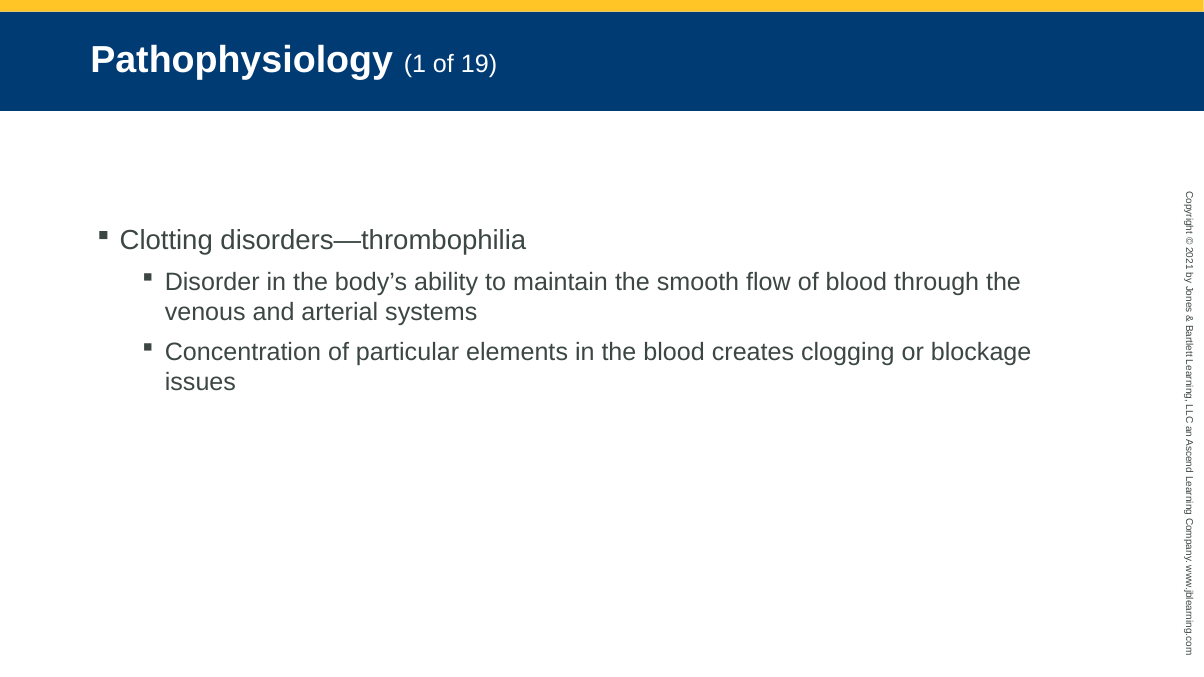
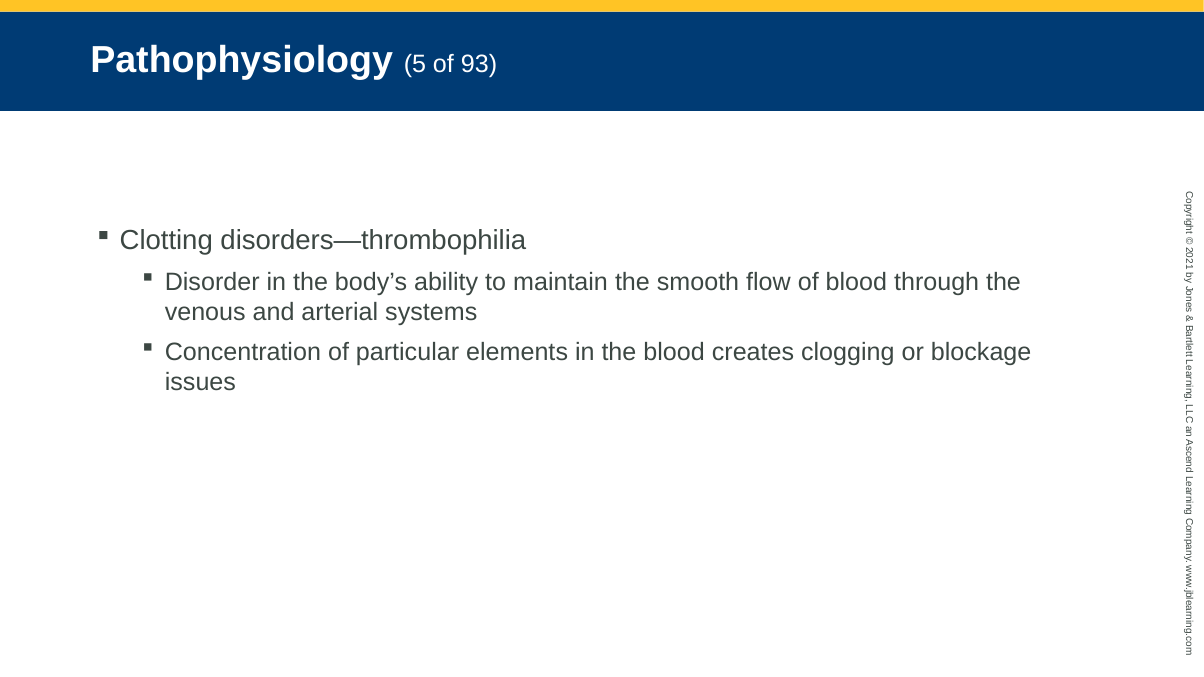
Pathophysiology 1: 1 -> 5 (415, 65)
19: 19 -> 93 (479, 65)
